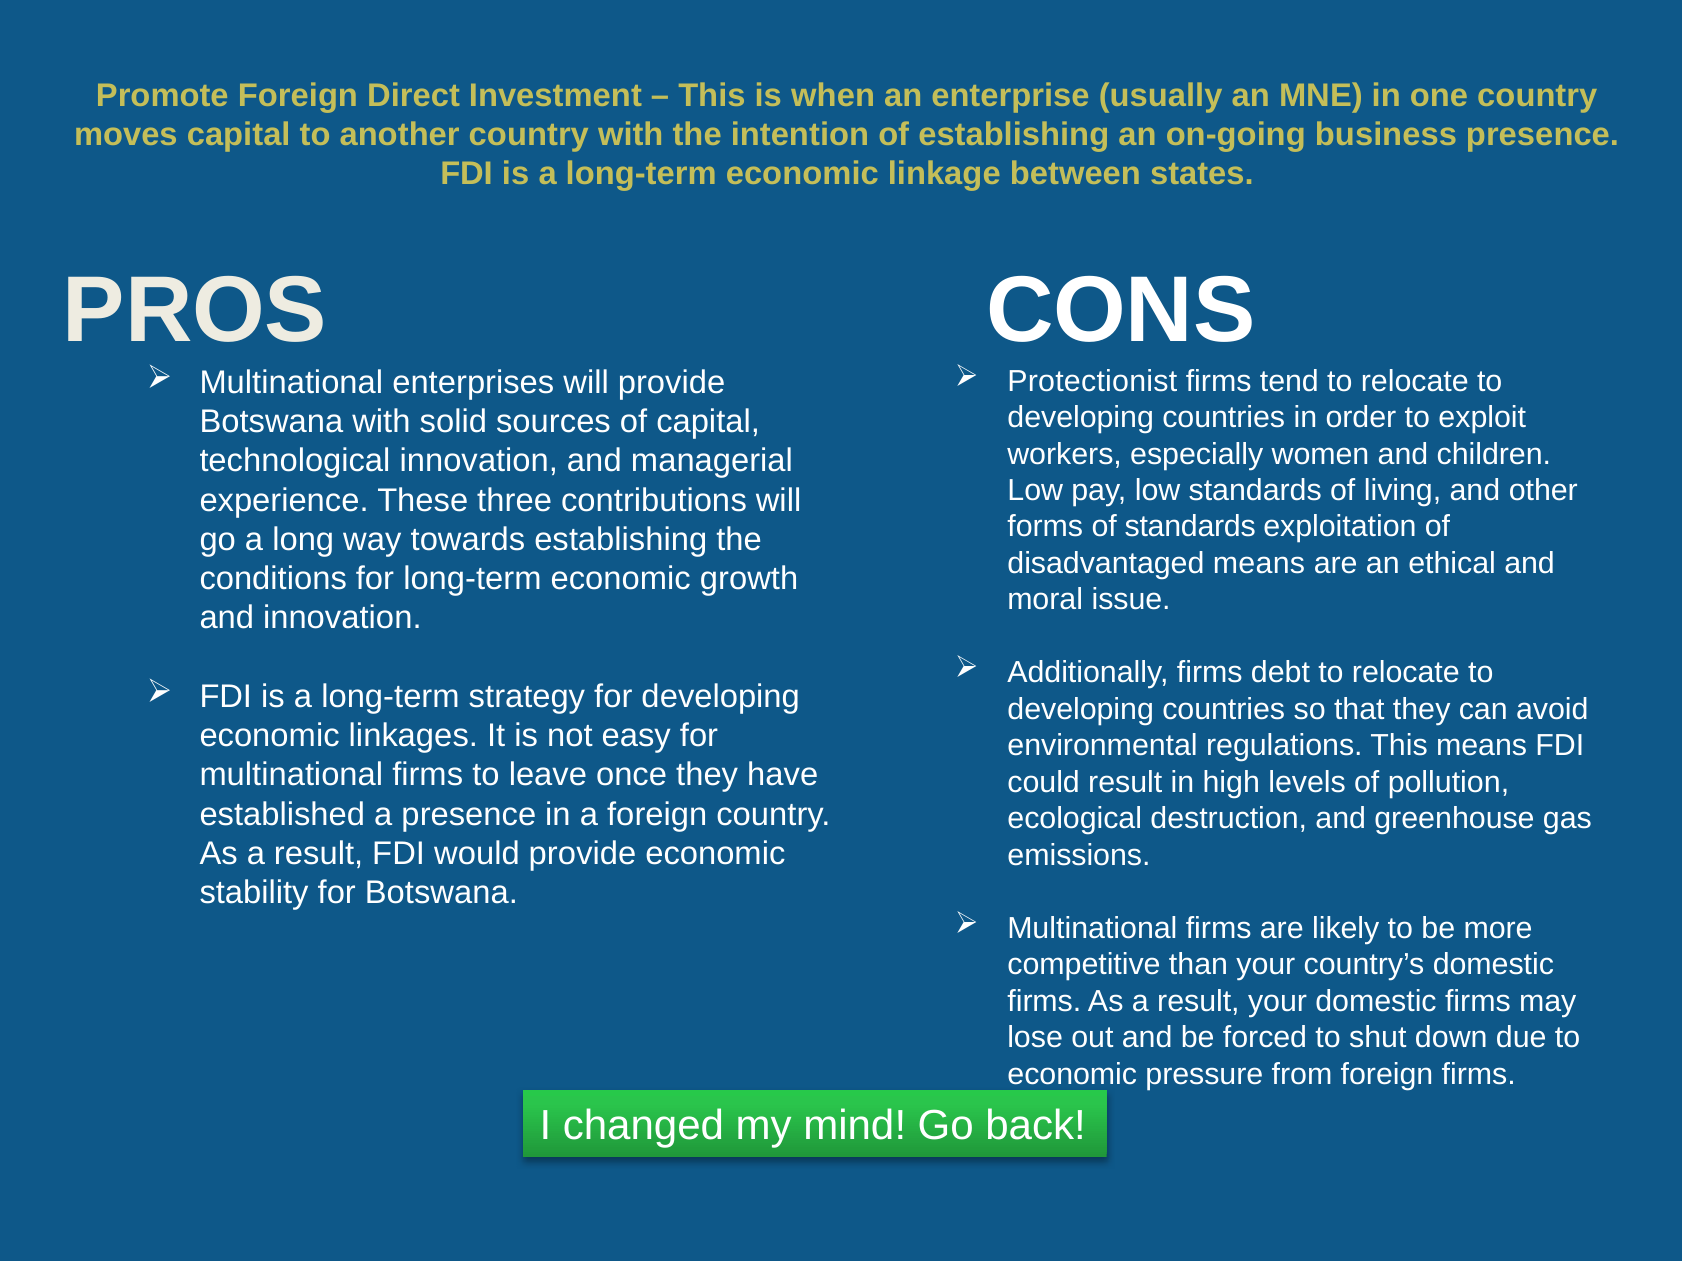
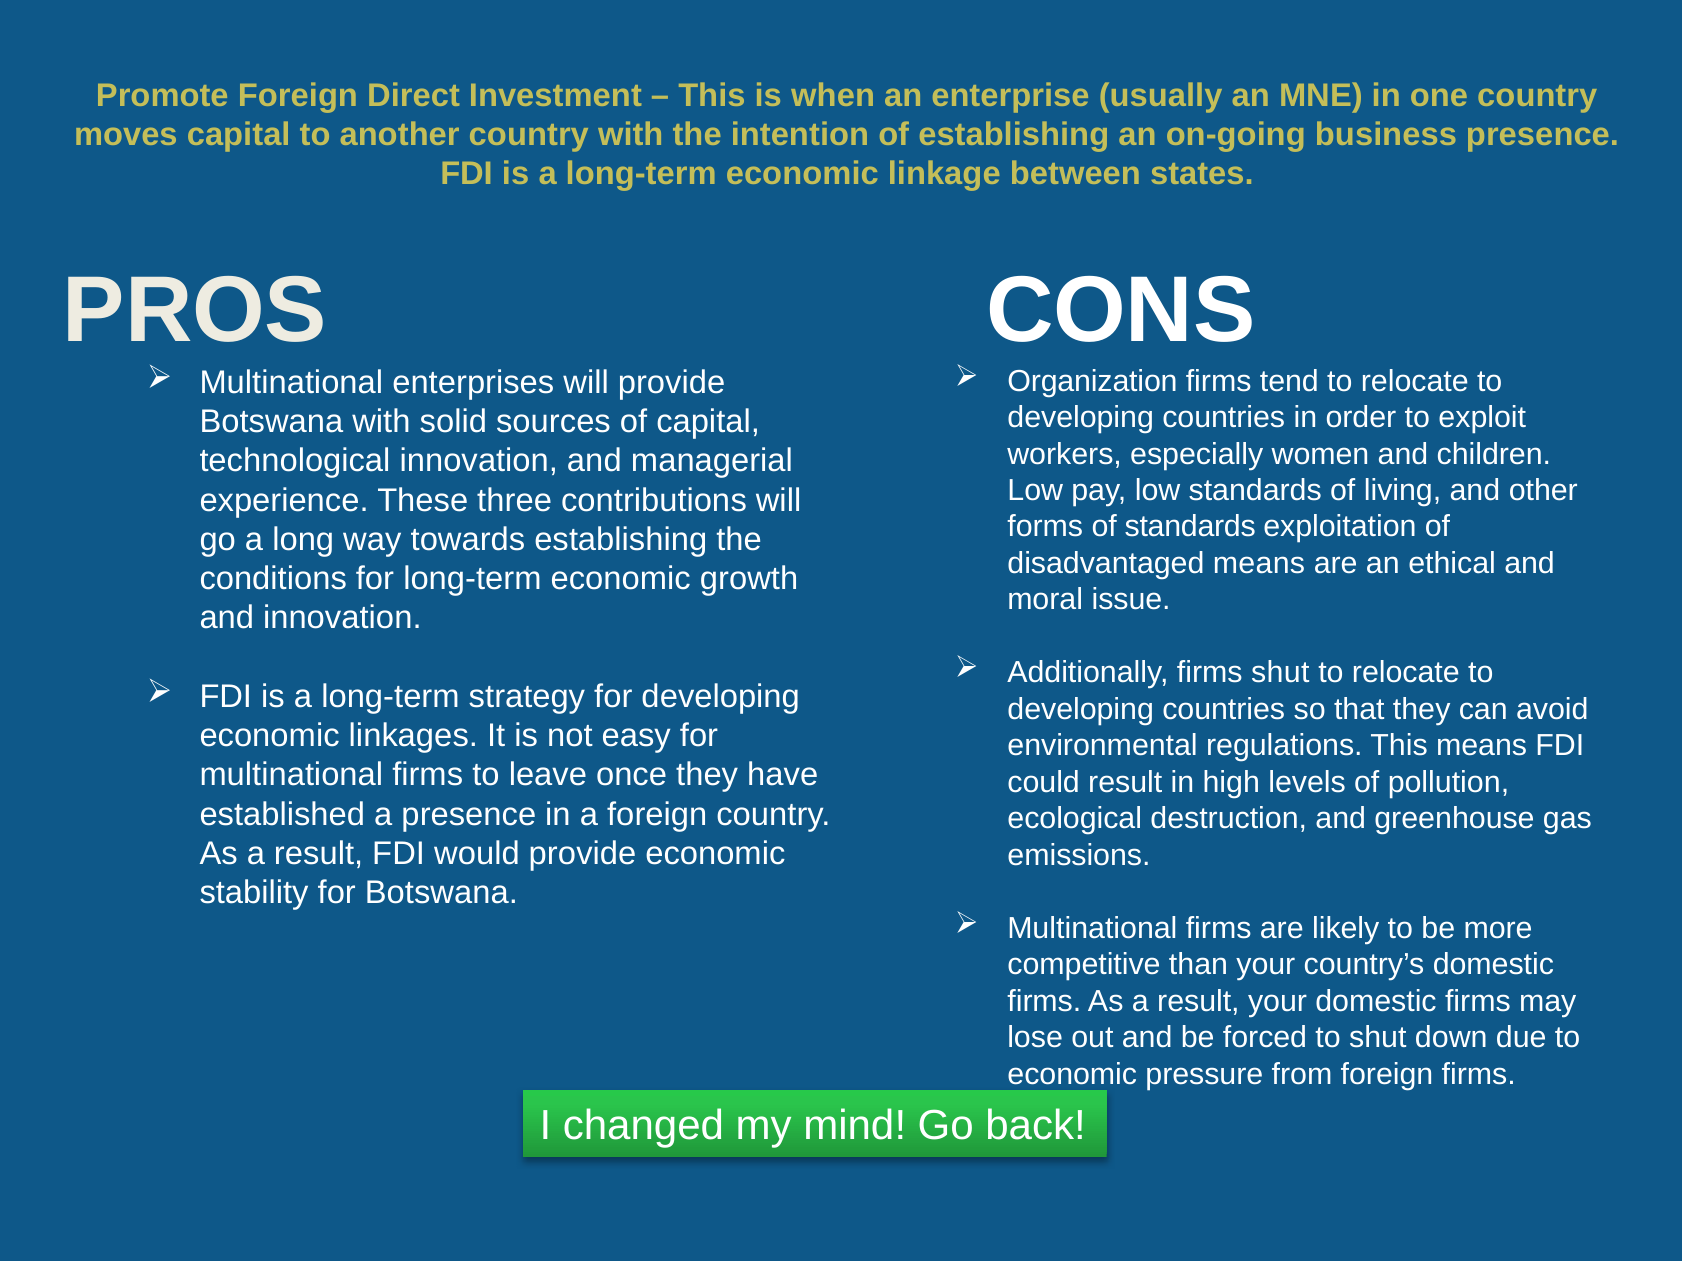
Protectionist: Protectionist -> Organization (1093, 381)
firms debt: debt -> shut (1280, 673)
